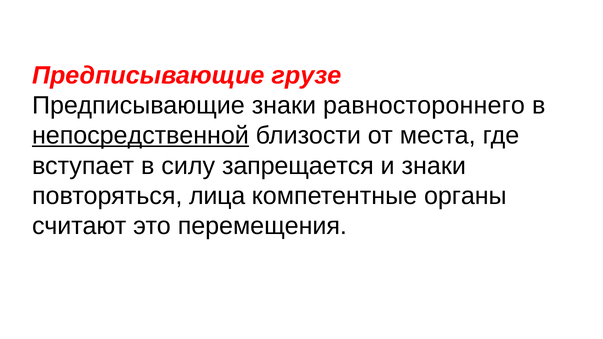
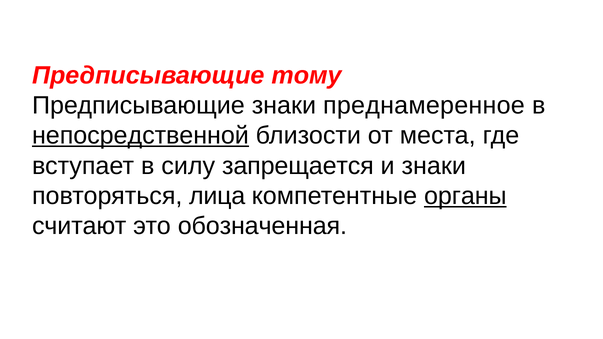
грузе: грузе -> тому (306, 75)
равностороннего: равностороннего -> преднамеренное (424, 106)
органы underline: none -> present (465, 196)
перемещения: перемещения -> обозначенная (262, 226)
